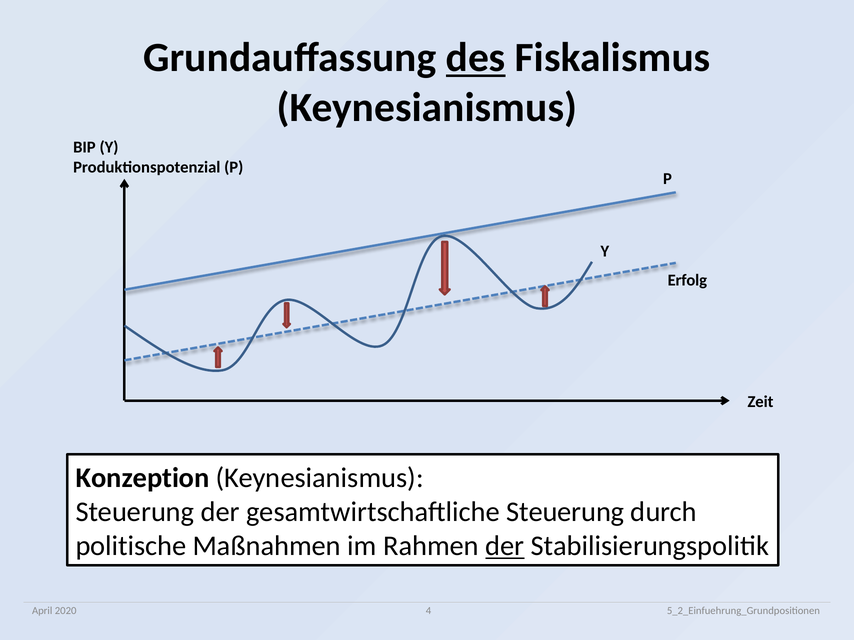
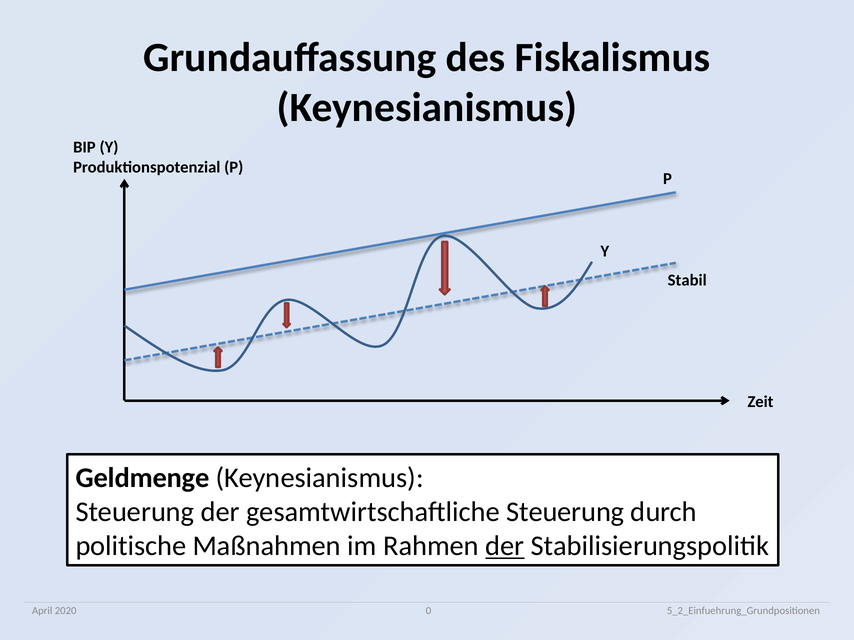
des underline: present -> none (476, 58)
Erfolg: Erfolg -> Stabil (687, 280)
Konzeption: Konzeption -> Geldmenge (143, 478)
4: 4 -> 0 (429, 611)
